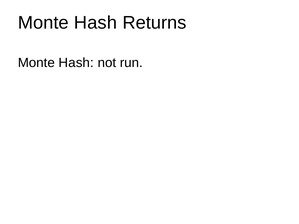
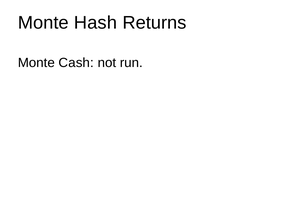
Hash: Hash -> Cash (76, 63)
